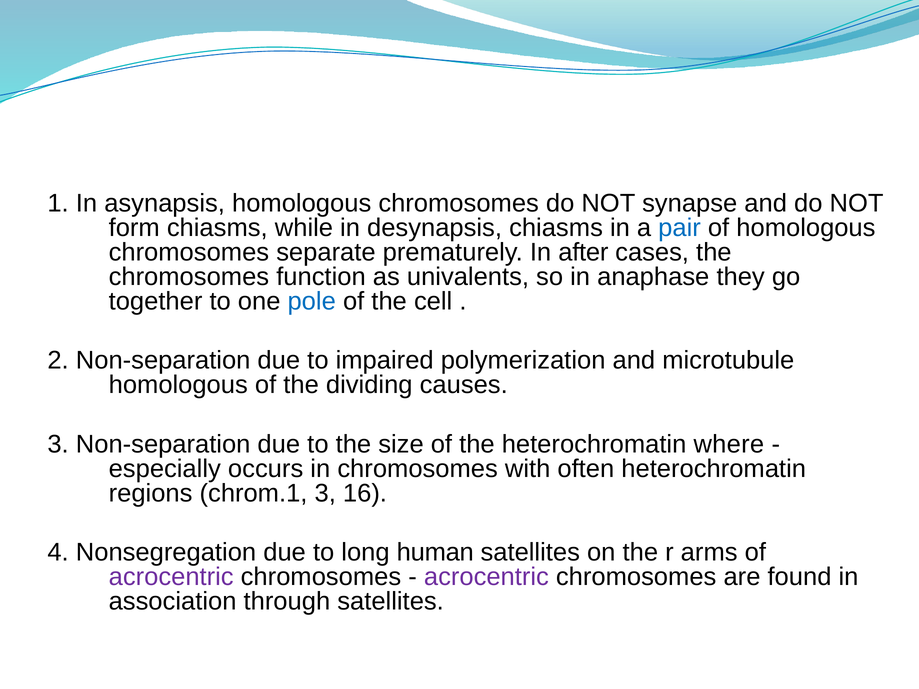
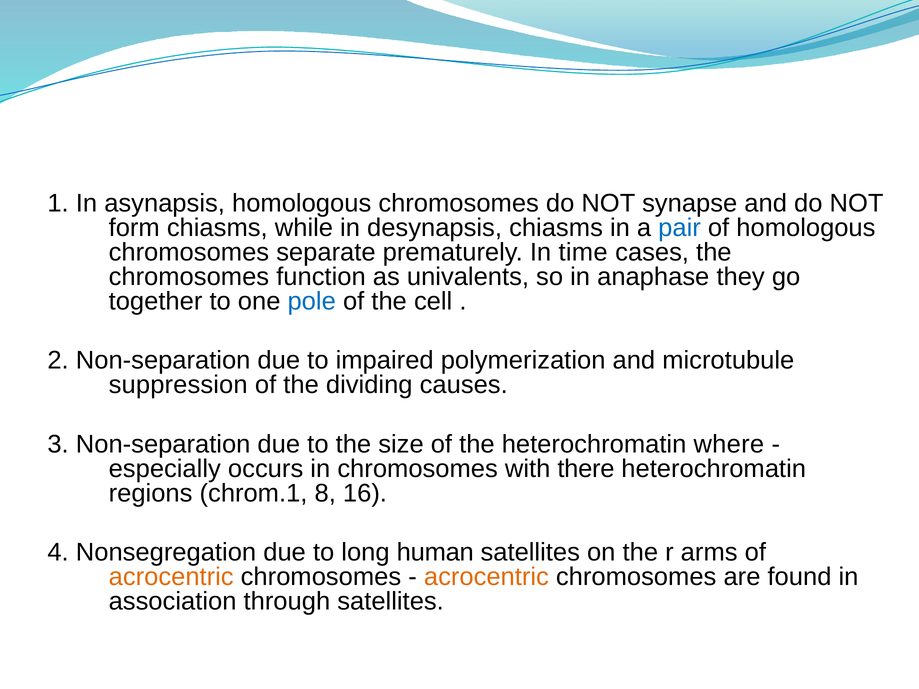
after: after -> time (583, 252)
homologous: homologous -> suppression (178, 385)
often: often -> there (586, 469)
chrom.1 3: 3 -> 8 (325, 493)
acrocentric colour: purple -> orange (171, 577)
acrocentric colour: purple -> orange (486, 577)
